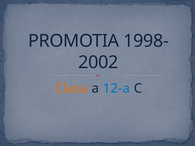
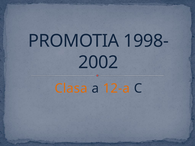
12-a colour: blue -> orange (116, 89)
